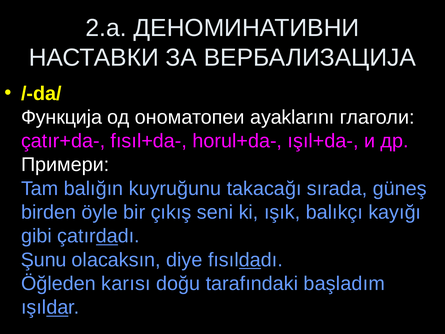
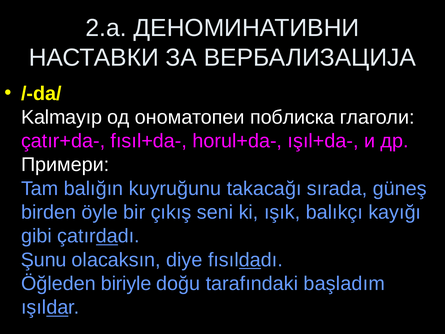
Функција: Функција -> Kalmayıp (62, 117)
ayaklarını: ayaklarını -> поблиска (292, 117)
karısı: karısı -> biriyle (126, 283)
